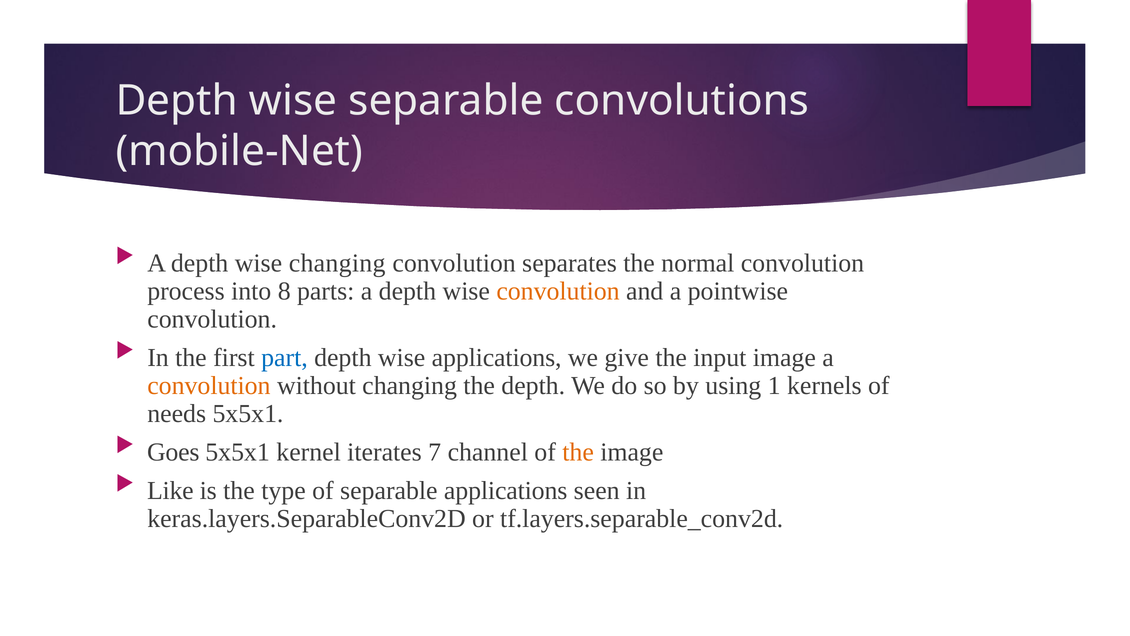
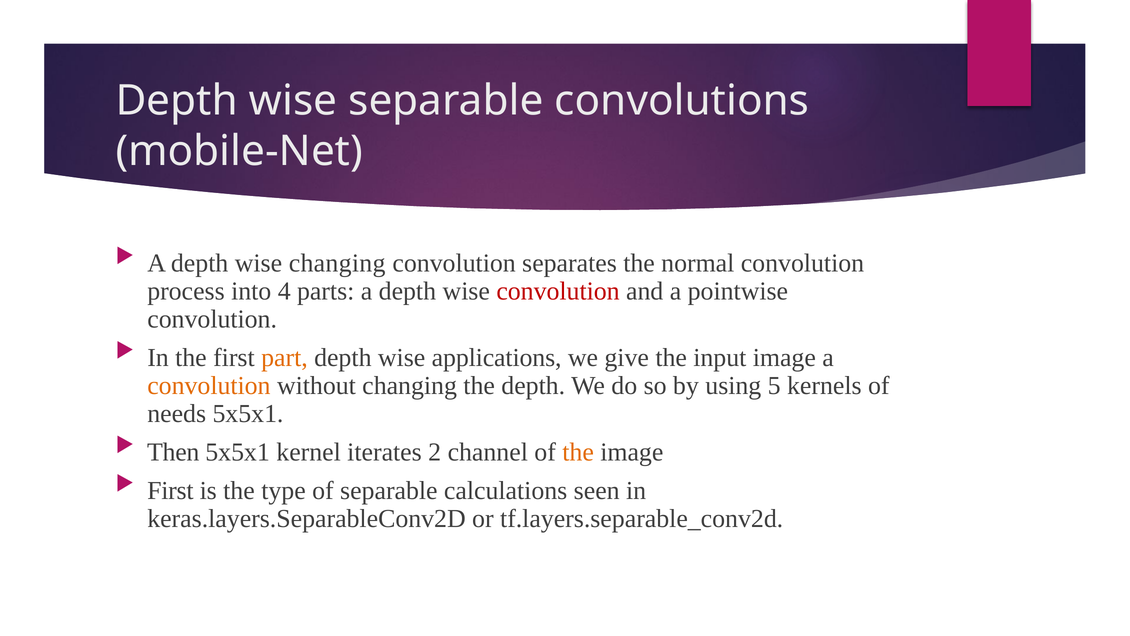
8: 8 -> 4 (284, 291)
convolution colour: orange -> red (558, 291)
part colour: blue -> orange (284, 357)
1: 1 -> 5 (774, 385)
Goes: Goes -> Then (173, 452)
7: 7 -> 2 (435, 452)
Like: Like -> First (170, 490)
separable applications: applications -> calculations (506, 490)
